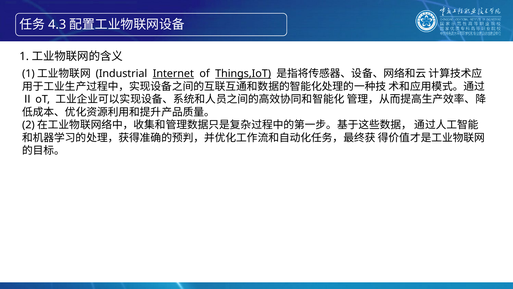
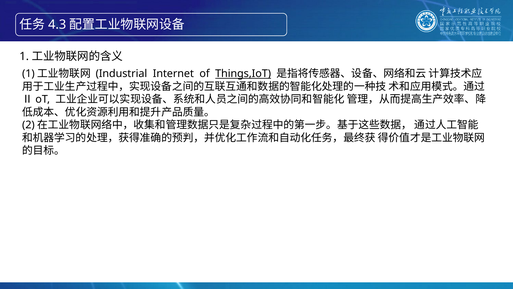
Internet underline: present -> none (173, 74)
